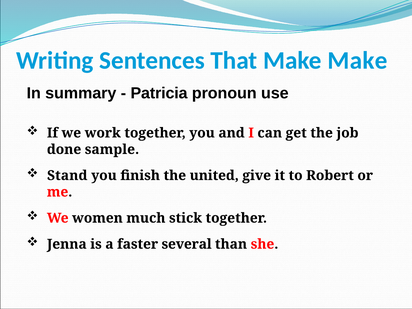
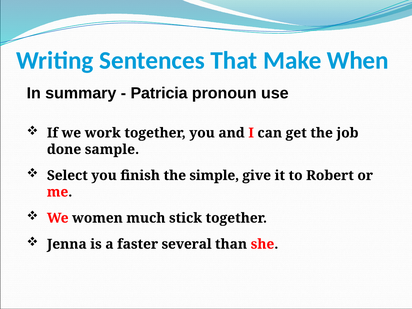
Make Make: Make -> When (358, 61)
Stand: Stand -> Select (67, 175)
united: united -> simple (214, 175)
